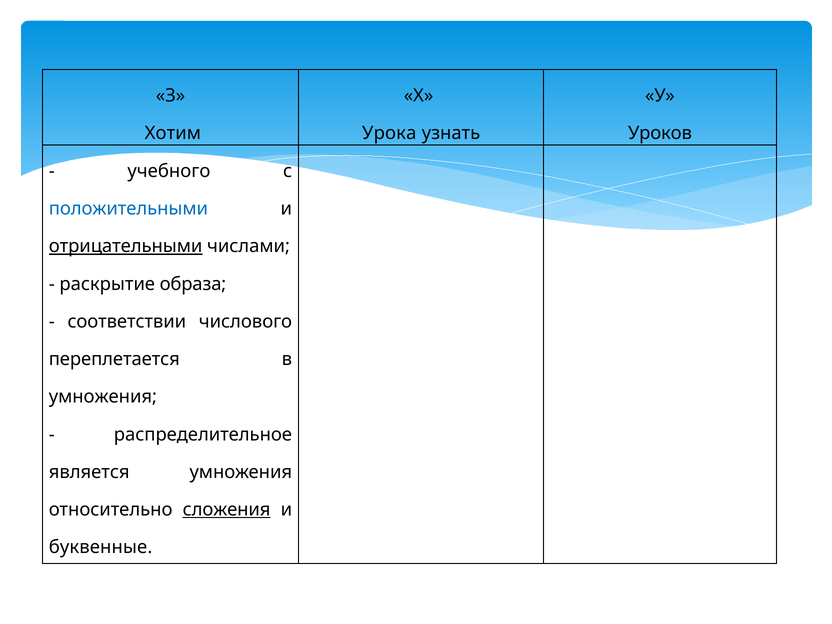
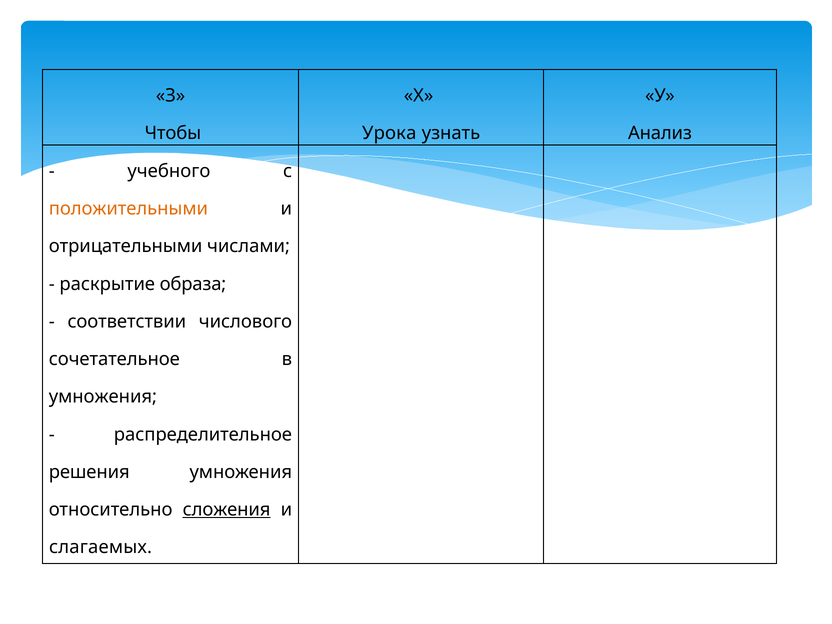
Хотим: Хотим -> Чтобы (173, 133)
Уроков: Уроков -> Анализ (660, 133)
положительными colour: blue -> orange (128, 209)
отрицательными underline: present -> none (126, 246)
переплетается: переплетается -> сочетательное (114, 359)
является: является -> решения (89, 472)
буквенные: буквенные -> слагаемых (101, 547)
